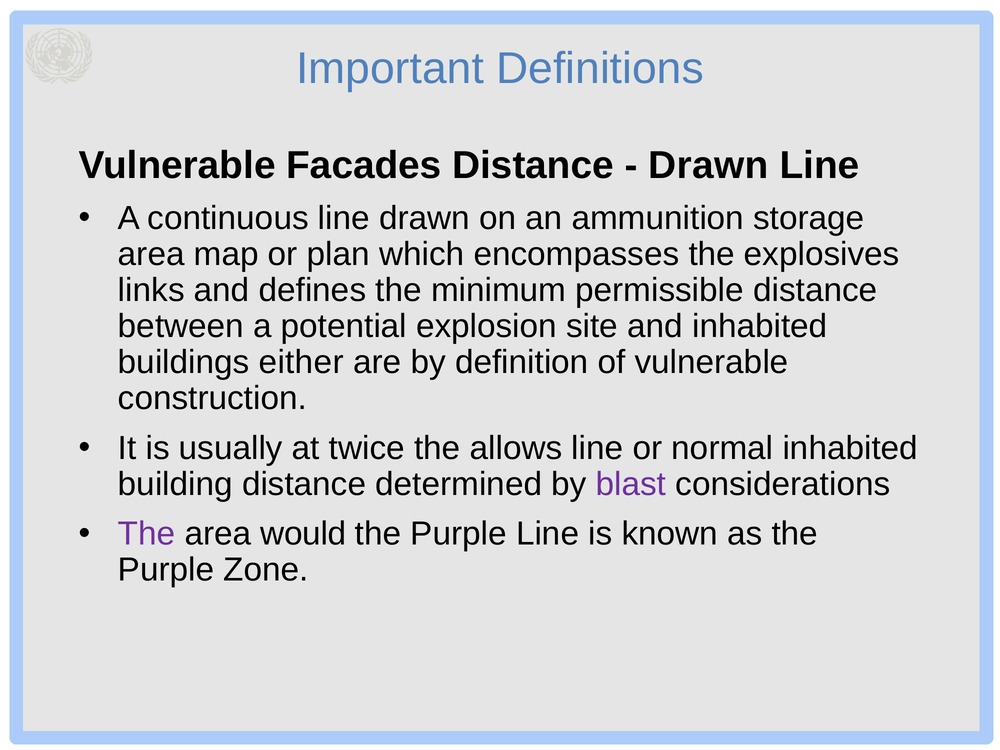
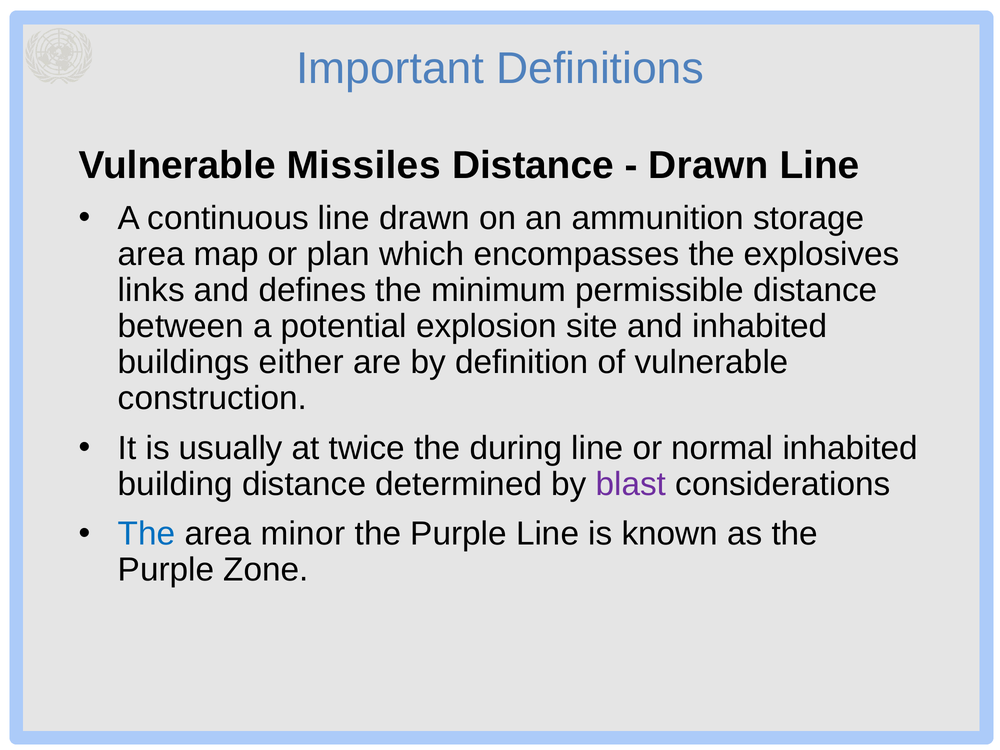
Facades: Facades -> Missiles (364, 165)
allows: allows -> during (516, 448)
The colour: purple -> blue (147, 534)
would: would -> minor (303, 534)
